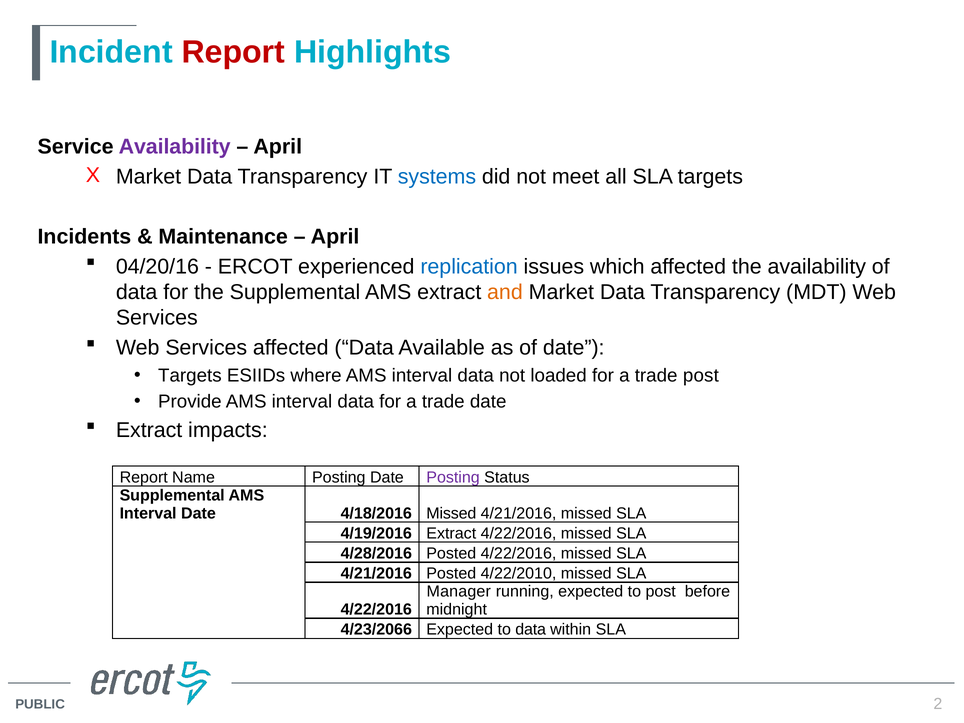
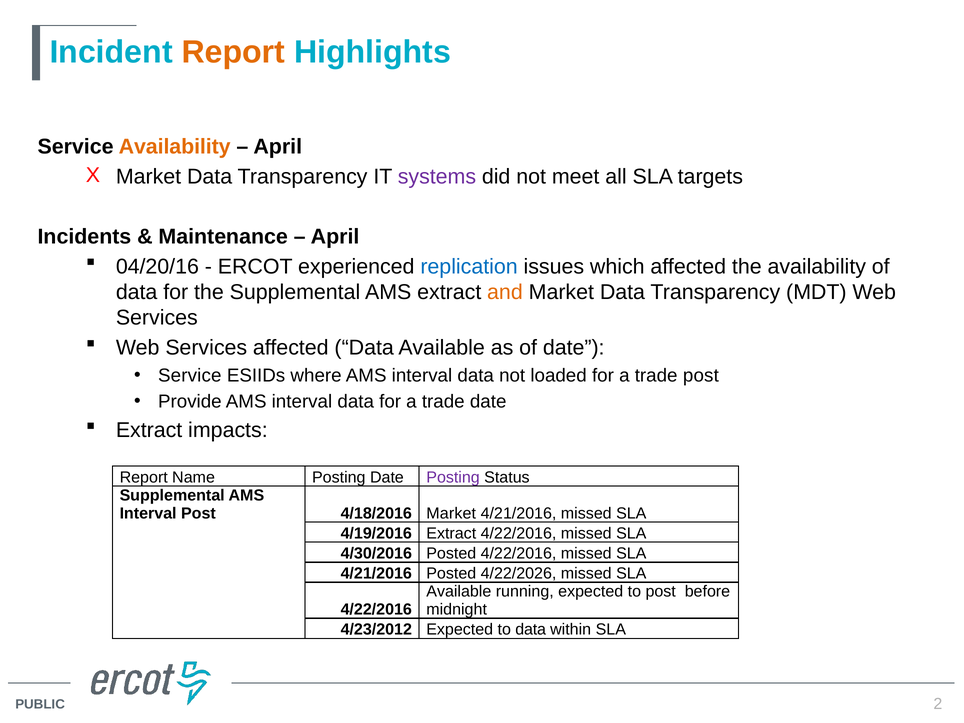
Report colour: red -> orange (233, 52)
Availability colour: purple -> orange (175, 147)
systems colour: blue -> purple (437, 177)
Targets: Targets -> Service (190, 376)
Interval Date: Date -> Post (198, 513)
4/18/2016 Missed: Missed -> Market (451, 513)
4/28/2016: 4/28/2016 -> 4/30/2016 (376, 554)
4/22/2010: 4/22/2010 -> 4/22/2026 (519, 574)
Manager: Manager -> Available (459, 592)
4/23/2066: 4/23/2066 -> 4/23/2012 (376, 630)
